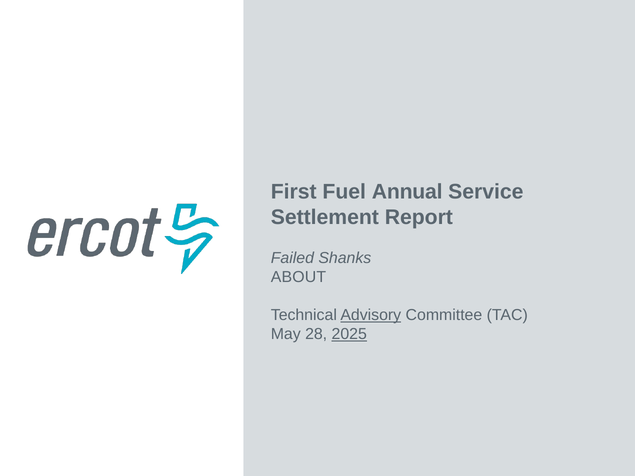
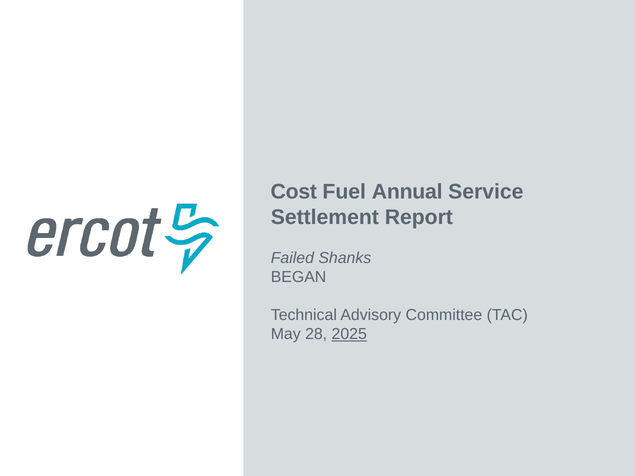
First: First -> Cost (294, 192)
ABOUT: ABOUT -> BEGAN (299, 277)
Advisory underline: present -> none (371, 315)
